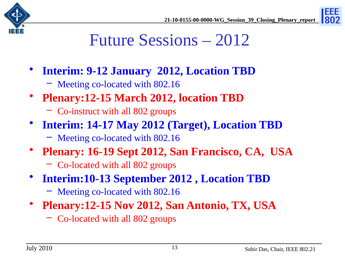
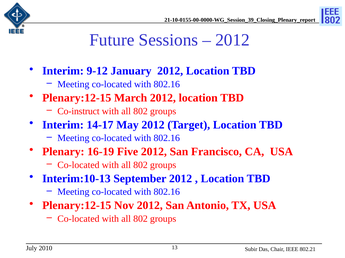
Sept: Sept -> Five (128, 152)
